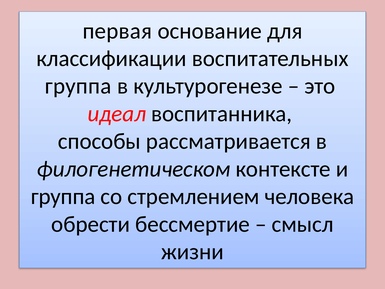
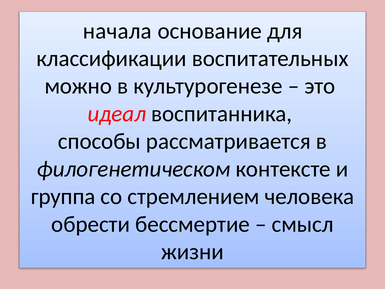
первая: первая -> начала (117, 31)
группа: группа -> можно (78, 86)
